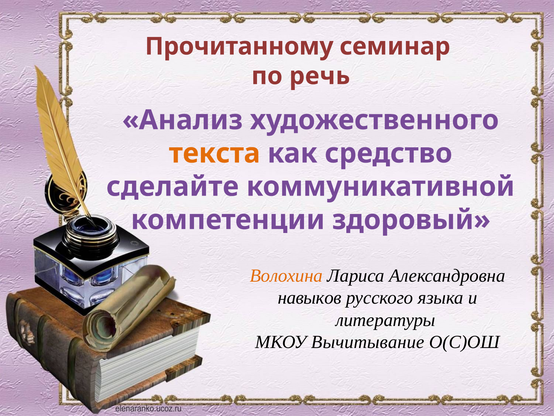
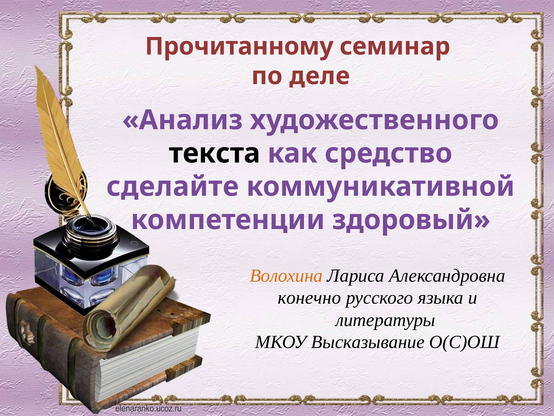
речь: речь -> деле (320, 76)
текста colour: orange -> black (215, 153)
навыков: навыков -> конечно (309, 297)
Вычитывание: Вычитывание -> Высказывание (368, 342)
